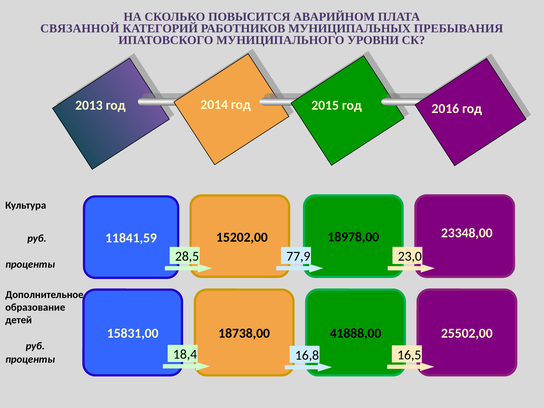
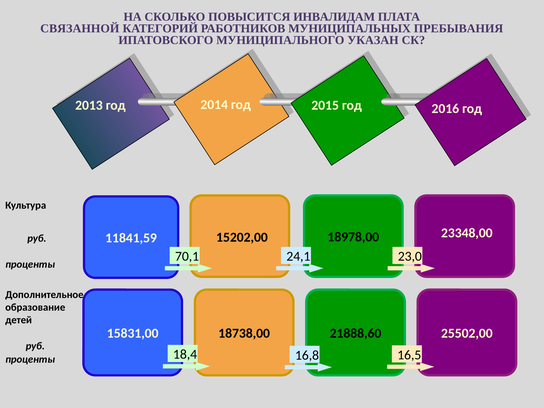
АВАРИЙНОМ: АВАРИЙНОМ -> ИНВАЛИДАМ (334, 17)
УРОВНИ: УРОВНИ -> УКАЗАН (373, 40)
28,5: 28,5 -> 70,1 (187, 256)
77,9: 77,9 -> 24,1 (298, 256)
41888,00: 41888,00 -> 21888,60 (355, 333)
